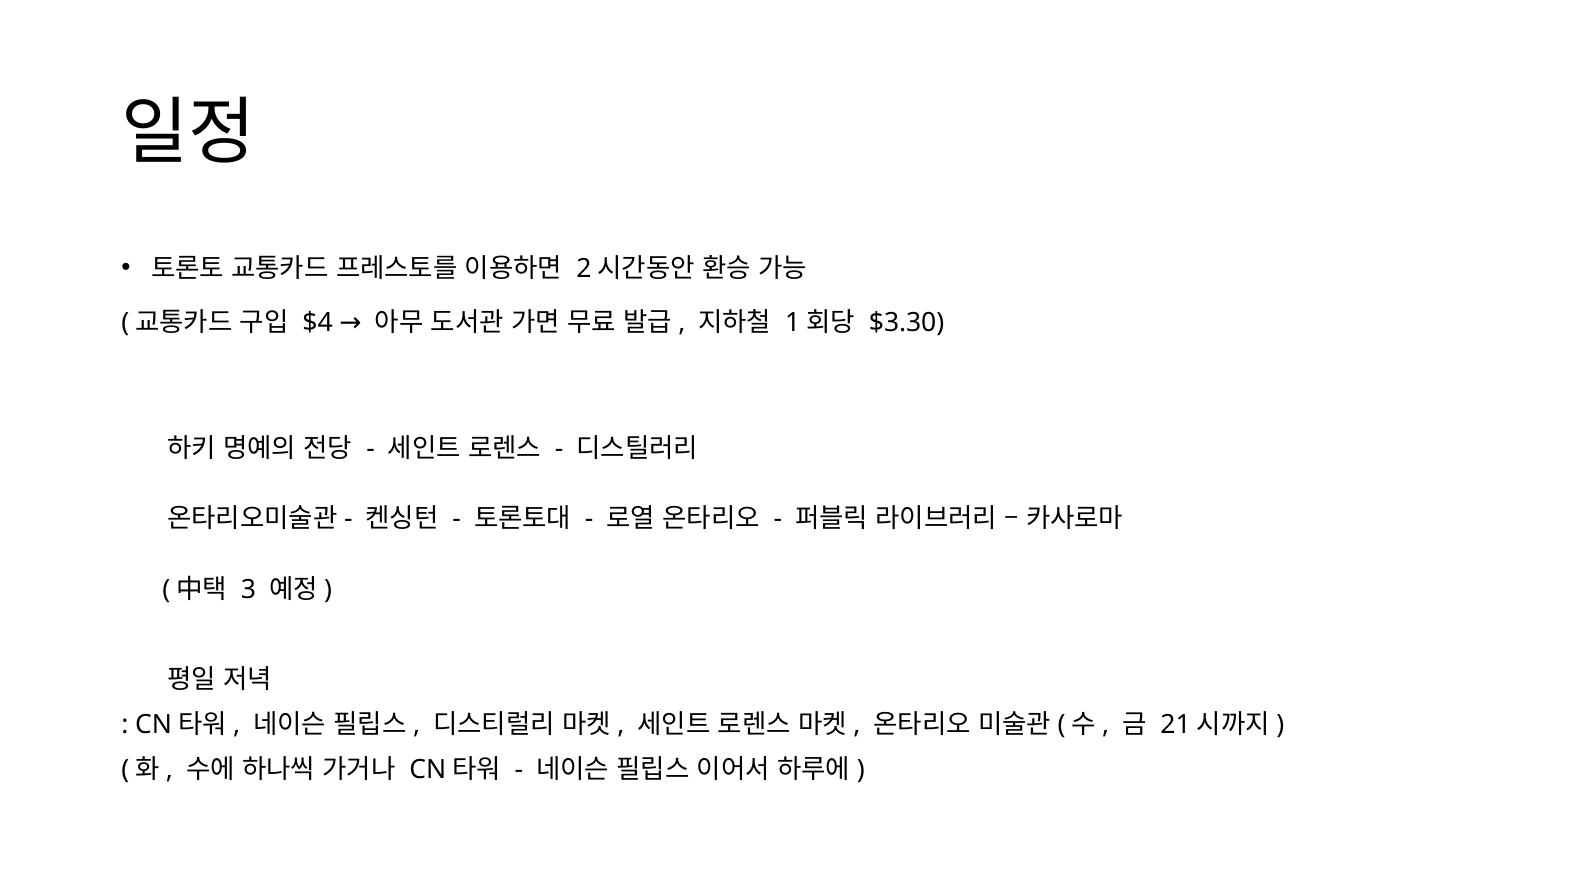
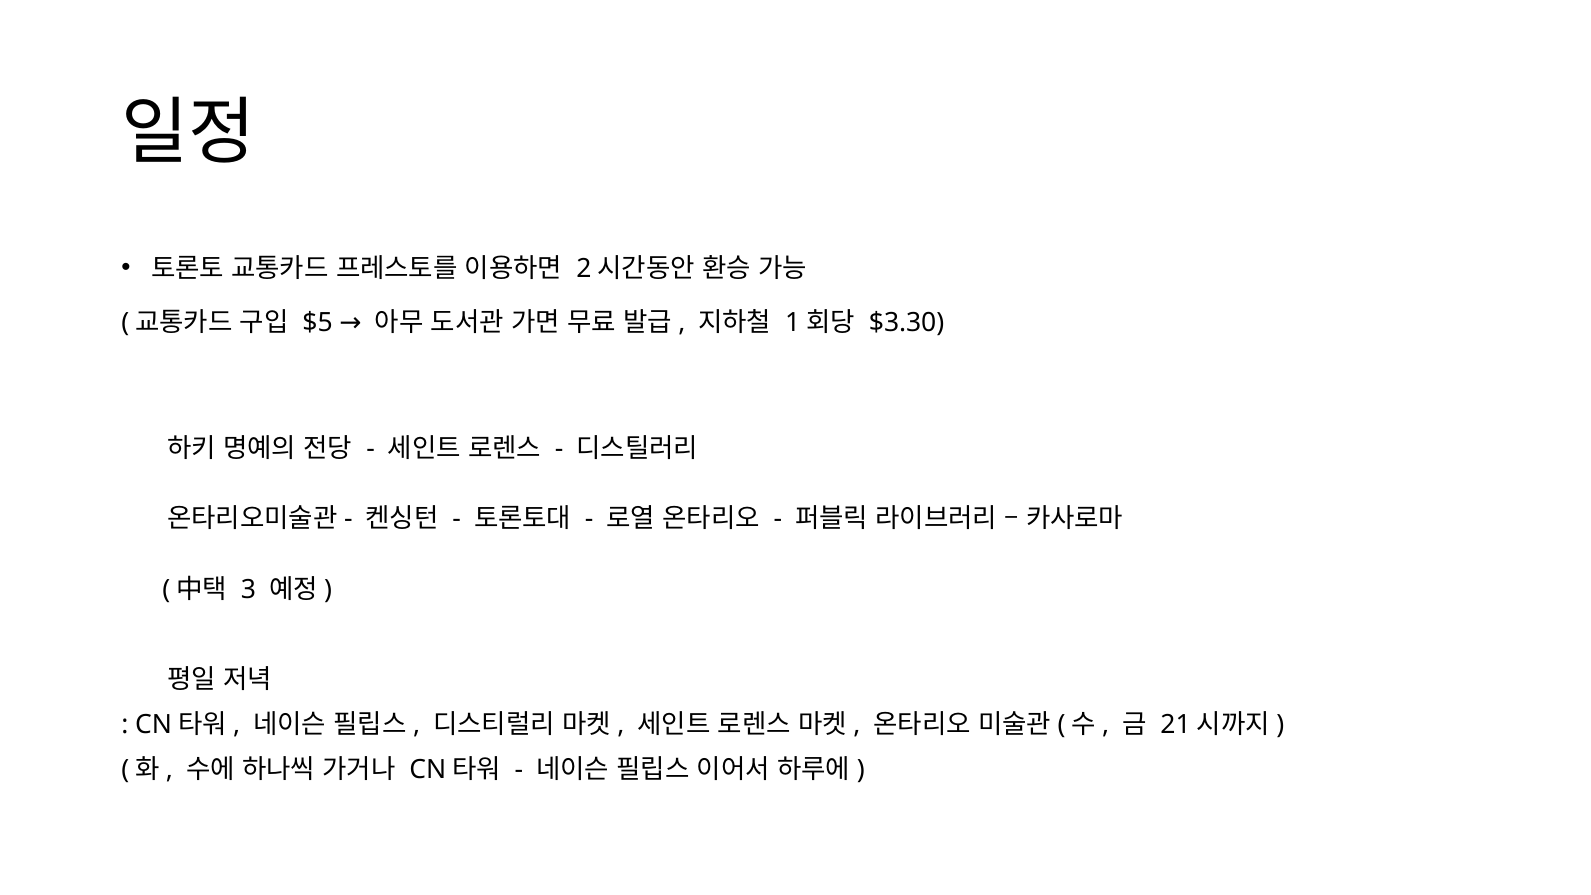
$4: $4 -> $5 (318, 323)
